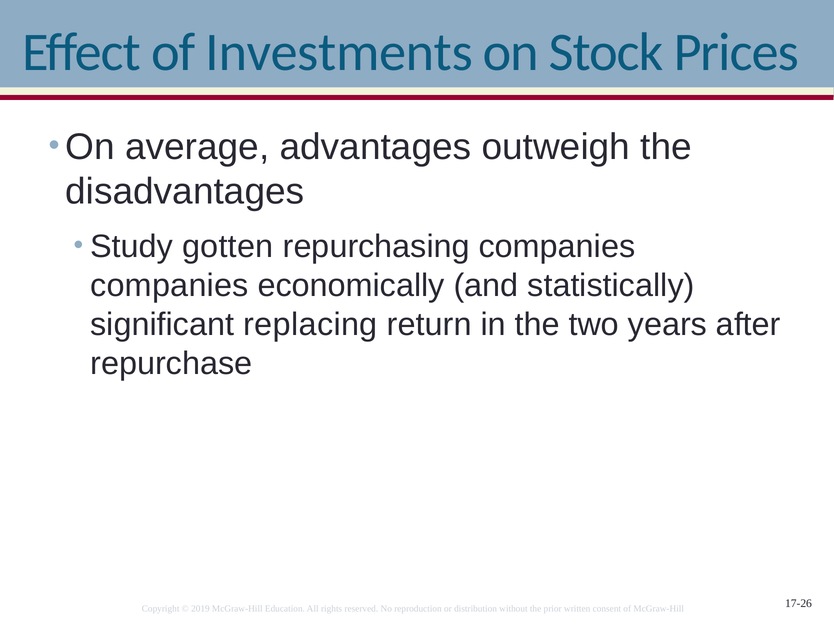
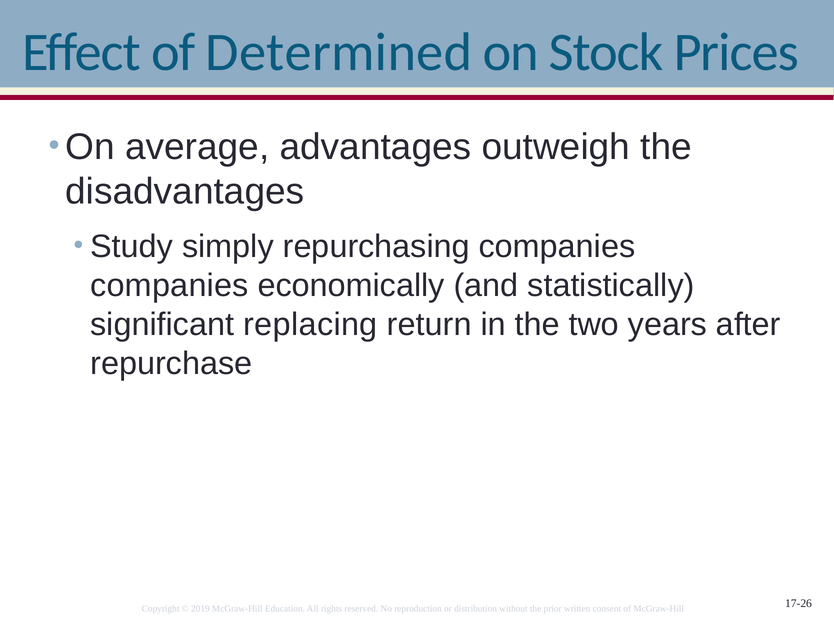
Investments: Investments -> Determined (339, 52)
gotten: gotten -> simply (228, 247)
